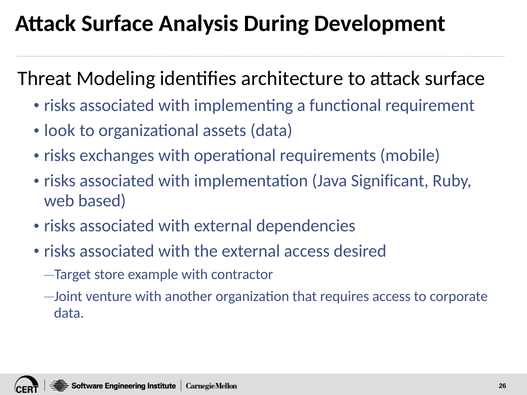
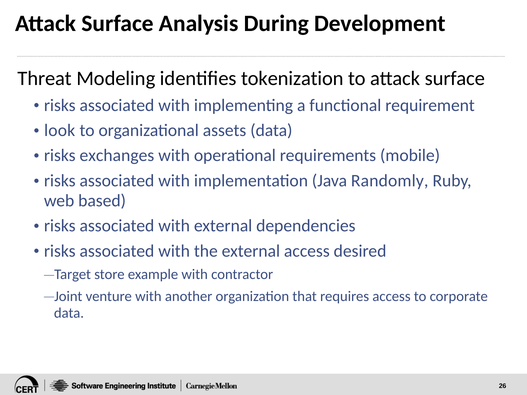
architecture: architecture -> tokenization (292, 78)
Significant: Significant -> Randomly (390, 181)
